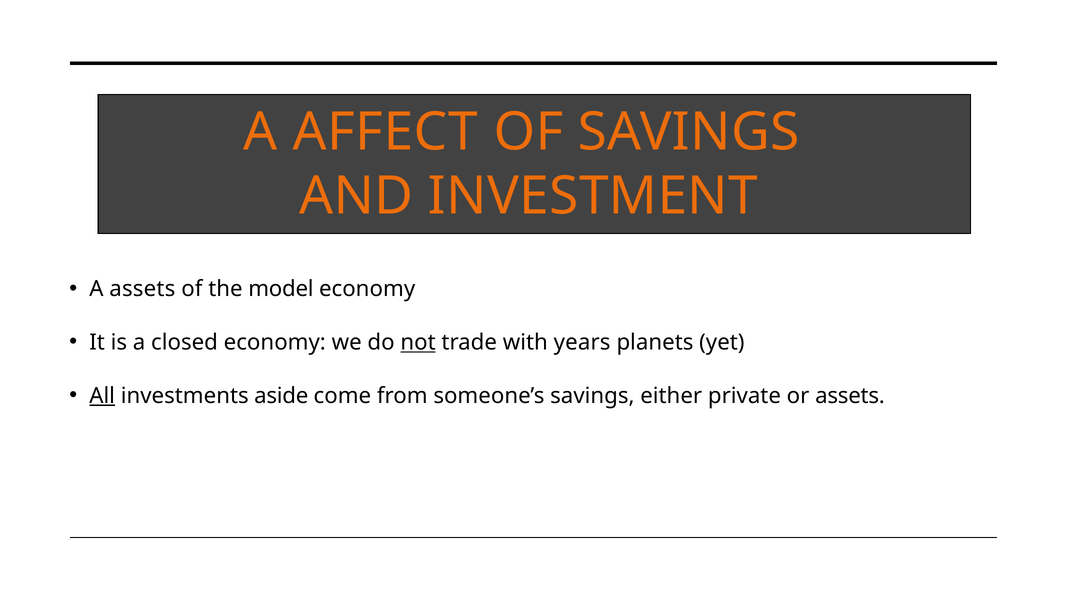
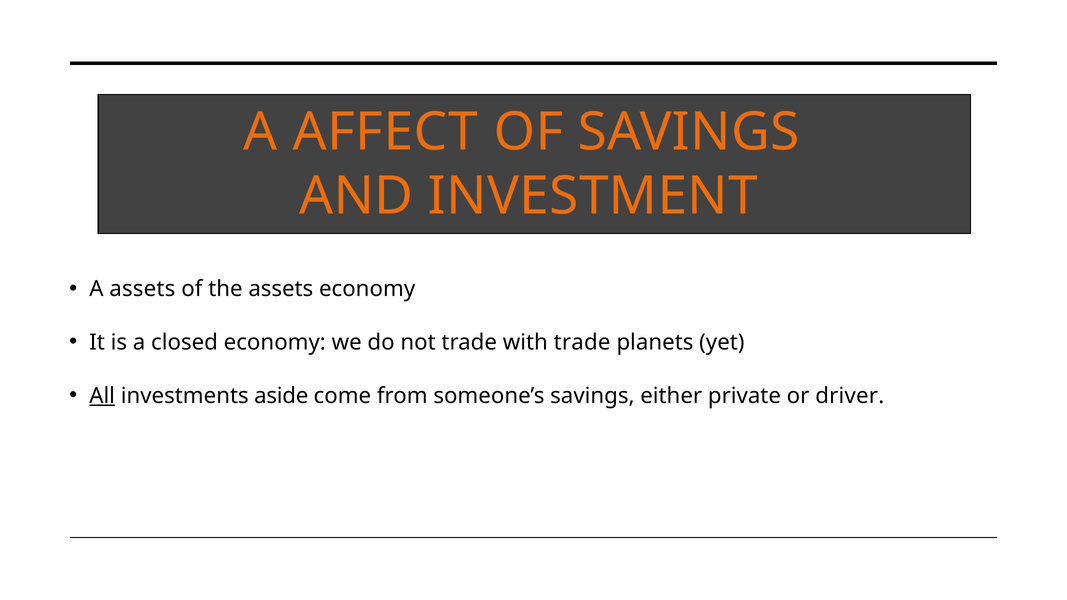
the model: model -> assets (281, 289)
not underline: present -> none (418, 342)
with years: years -> trade (582, 342)
or assets: assets -> driver (850, 396)
